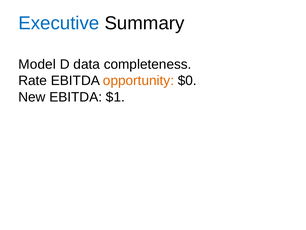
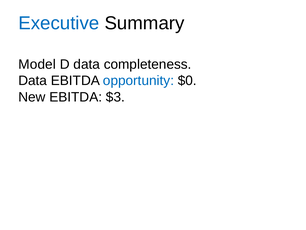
Rate: Rate -> Data (33, 80)
opportunity colour: orange -> blue (138, 80)
$1: $1 -> $3 (115, 97)
